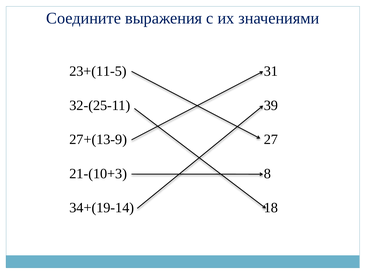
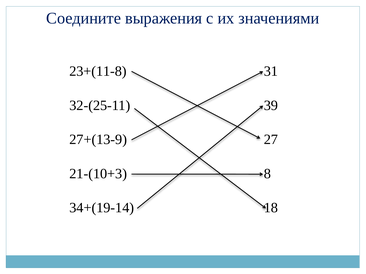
23+(11-5: 23+(11-5 -> 23+(11-8 (98, 71)
